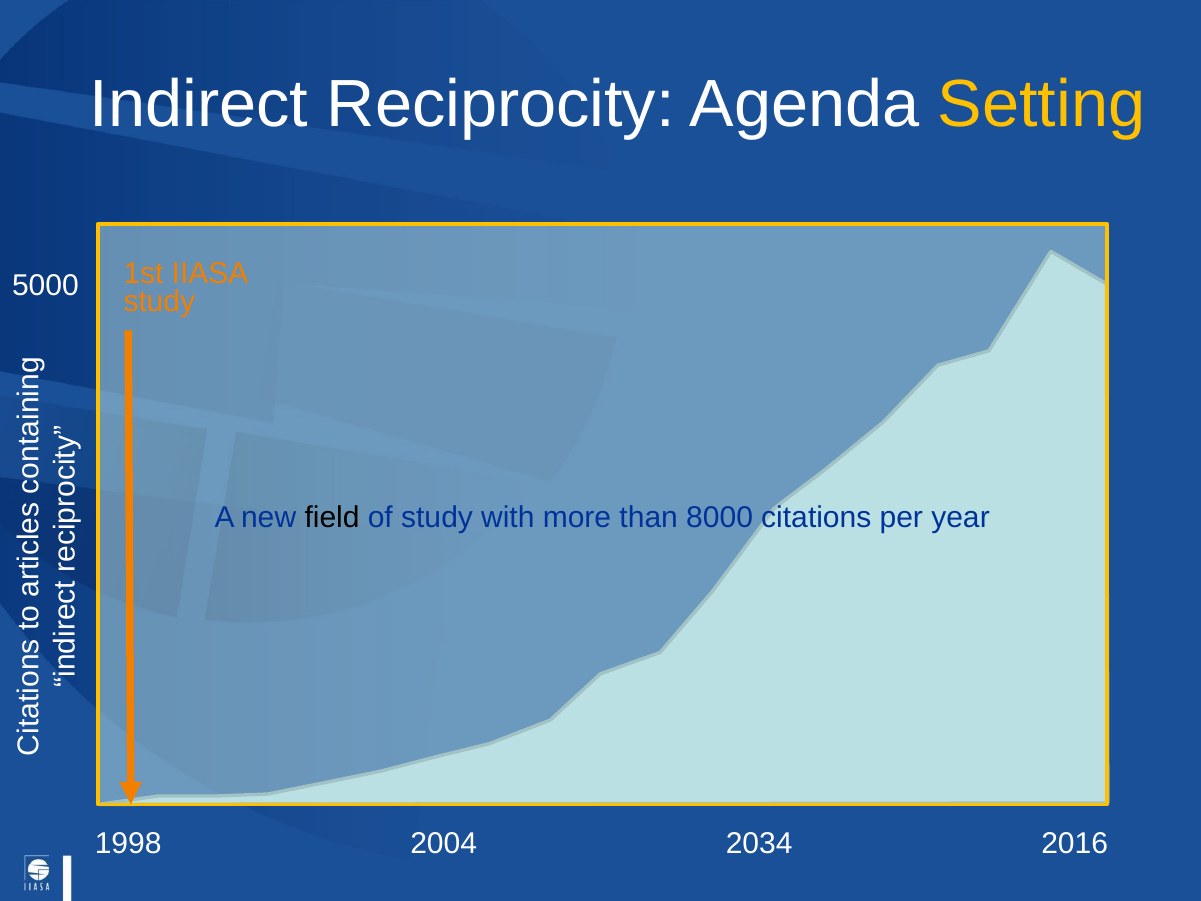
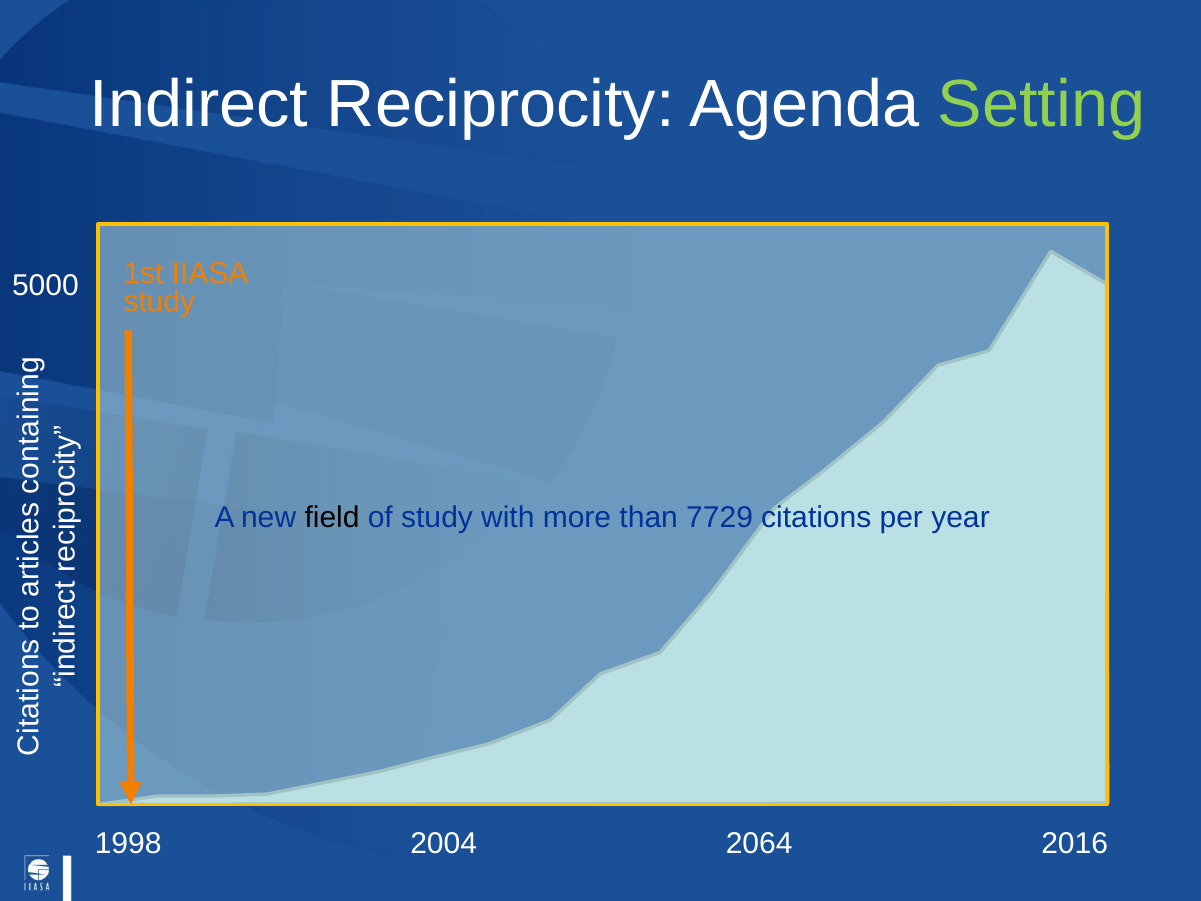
Setting colour: yellow -> light green (1042, 105)
8000: 8000 -> 7729 (720, 517)
2034: 2034 -> 2064 (759, 844)
